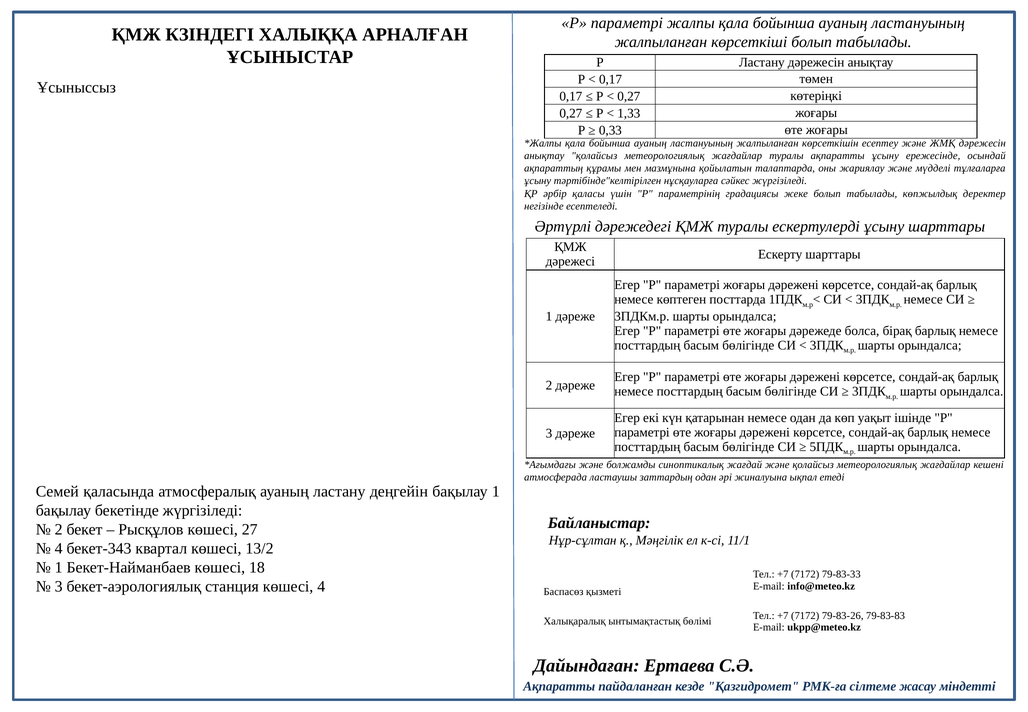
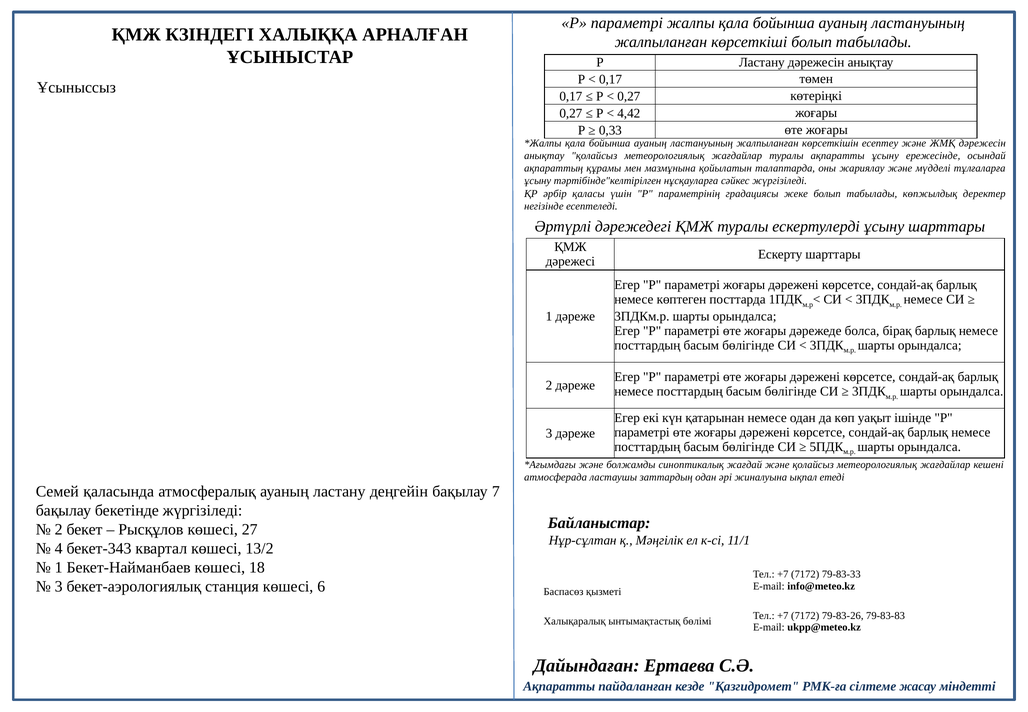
1,33: 1,33 -> 4,42 (629, 113)
бақылау 1: 1 -> 7 (496, 491)
көшесі 4: 4 -> 6 (321, 586)
